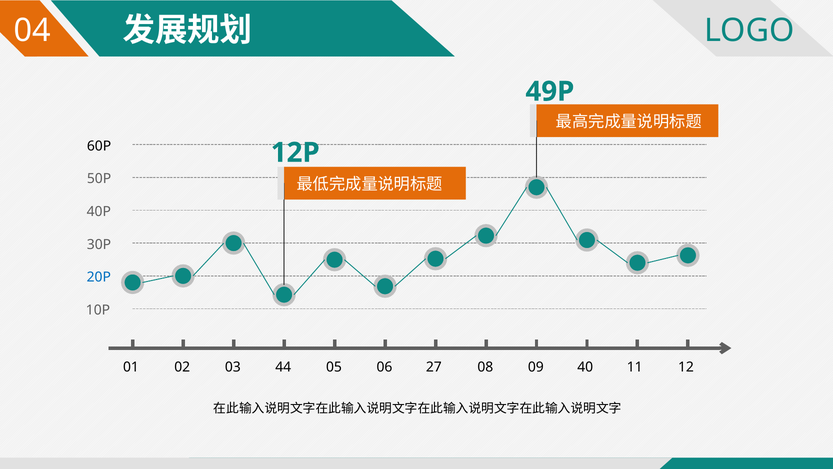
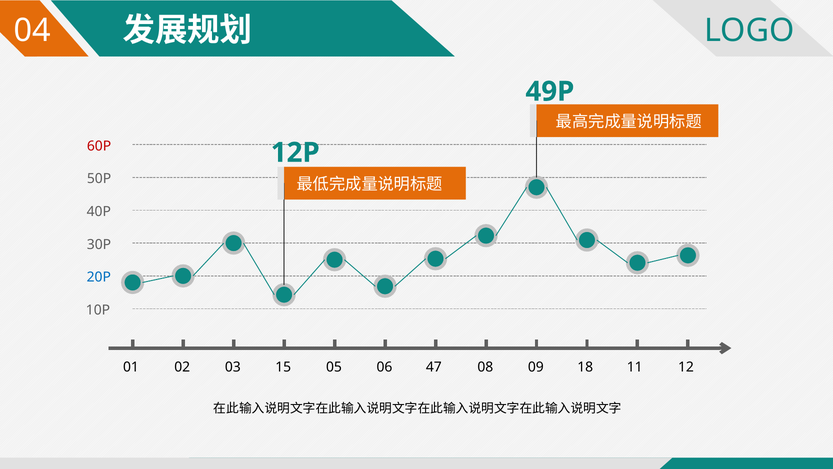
60P colour: black -> red (99, 146)
44: 44 -> 15 (283, 367)
27: 27 -> 47 (434, 367)
40: 40 -> 18 (585, 367)
